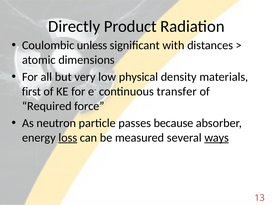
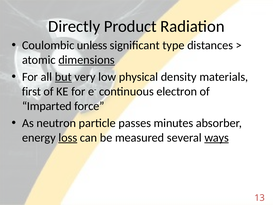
with: with -> type (173, 45)
dimensions underline: none -> present (87, 60)
but underline: none -> present (63, 77)
transfer: transfer -> electron (177, 91)
Required: Required -> Imparted (47, 106)
because: because -> minutes (173, 123)
